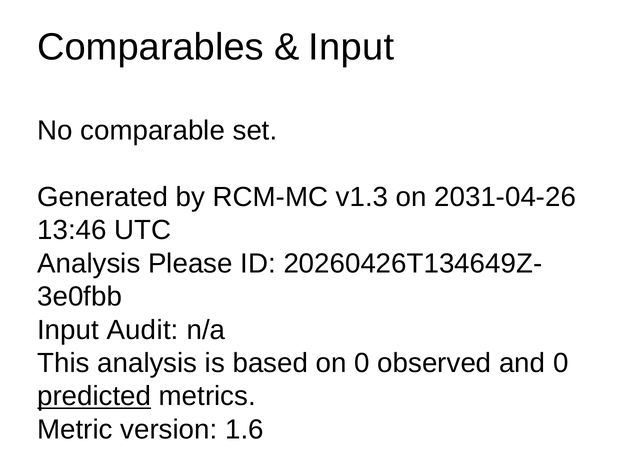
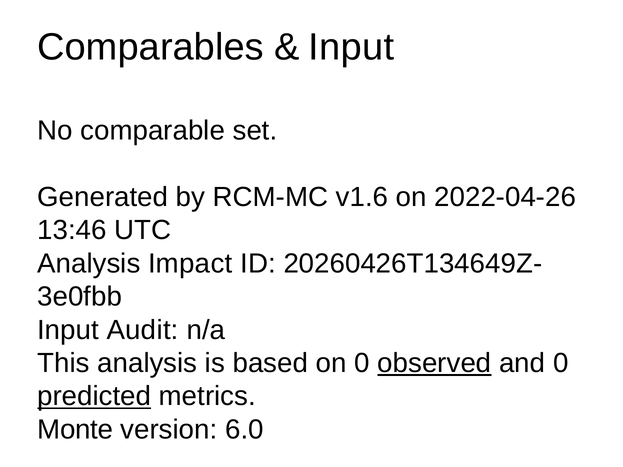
v1.3: v1.3 -> v1.6 (362, 197)
2031-04-26: 2031-04-26 -> 2022-04-26 (505, 197)
Please: Please -> Impact (190, 264)
observed underline: none -> present (434, 363)
Metric: Metric -> Monte (75, 430)
1.6: 1.6 -> 6.0 (244, 430)
